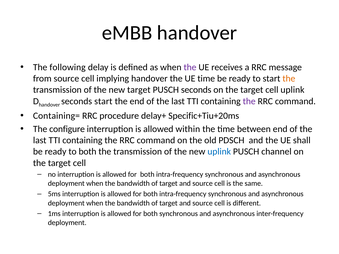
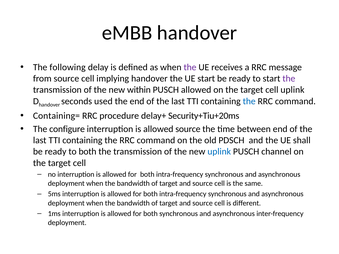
UE time: time -> start (206, 79)
the colour: orange -> purple (289, 79)
new target: target -> within (139, 90)
PUSCH seconds: seconds -> allowed (196, 90)
seconds start: start -> used (103, 101)
the colour: purple -> blue (249, 101)
Specific+Tiu+20ms: Specific+Tiu+20ms -> Security+Tiu+20ms (204, 116)
allowed within: within -> source (188, 129)
